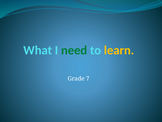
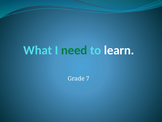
learn colour: yellow -> white (119, 50)
